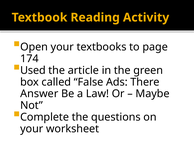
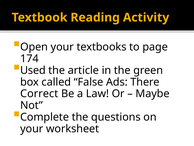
Answer: Answer -> Correct (39, 93)
